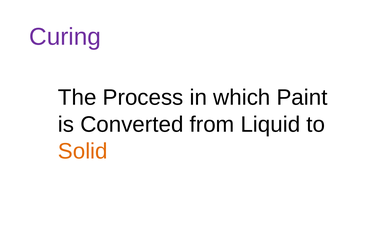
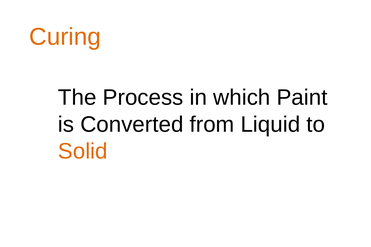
Curing colour: purple -> orange (65, 37)
